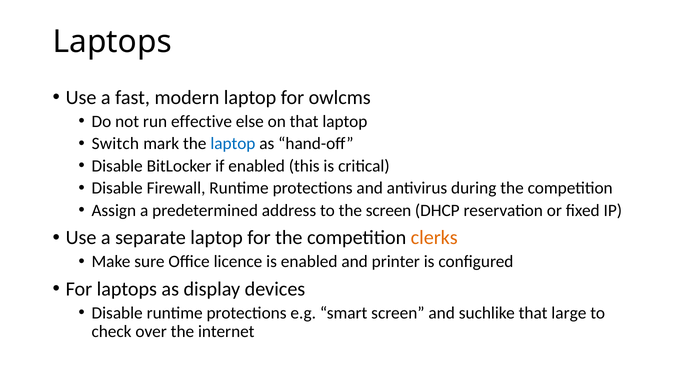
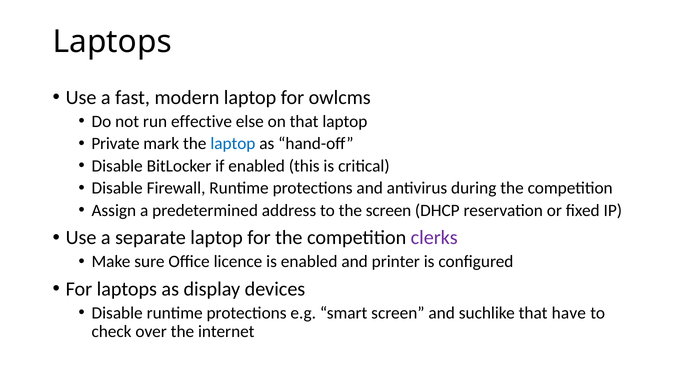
Switch: Switch -> Private (116, 144)
clerks colour: orange -> purple (434, 238)
large: large -> have (569, 313)
